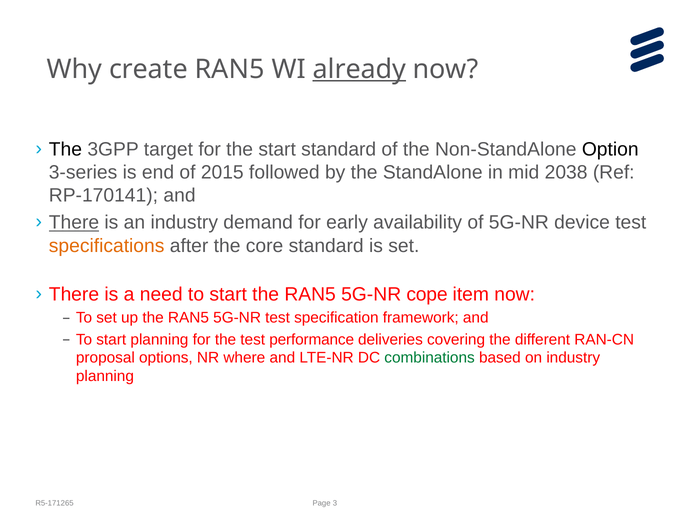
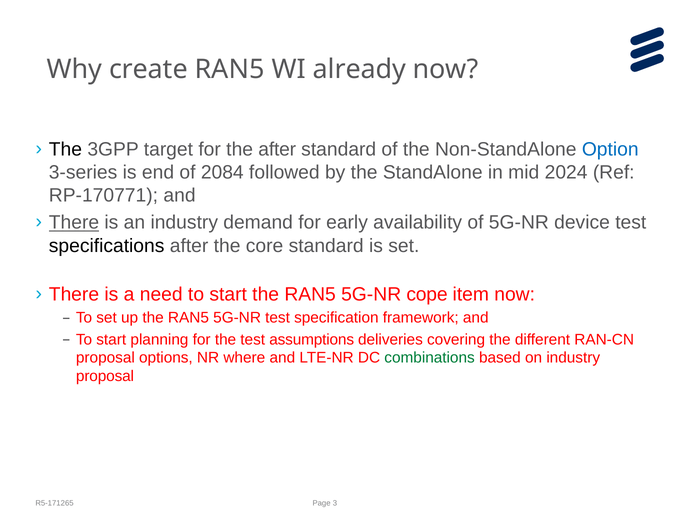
already underline: present -> none (359, 69)
the start: start -> after (277, 149)
Option colour: black -> blue (610, 149)
2015: 2015 -> 2084 (222, 172)
2038: 2038 -> 2024 (566, 172)
RP-170141: RP-170141 -> RP-170771 (103, 196)
specifications colour: orange -> black (107, 246)
performance: performance -> assumptions (312, 339)
planning: planning -> proposal (105, 376)
